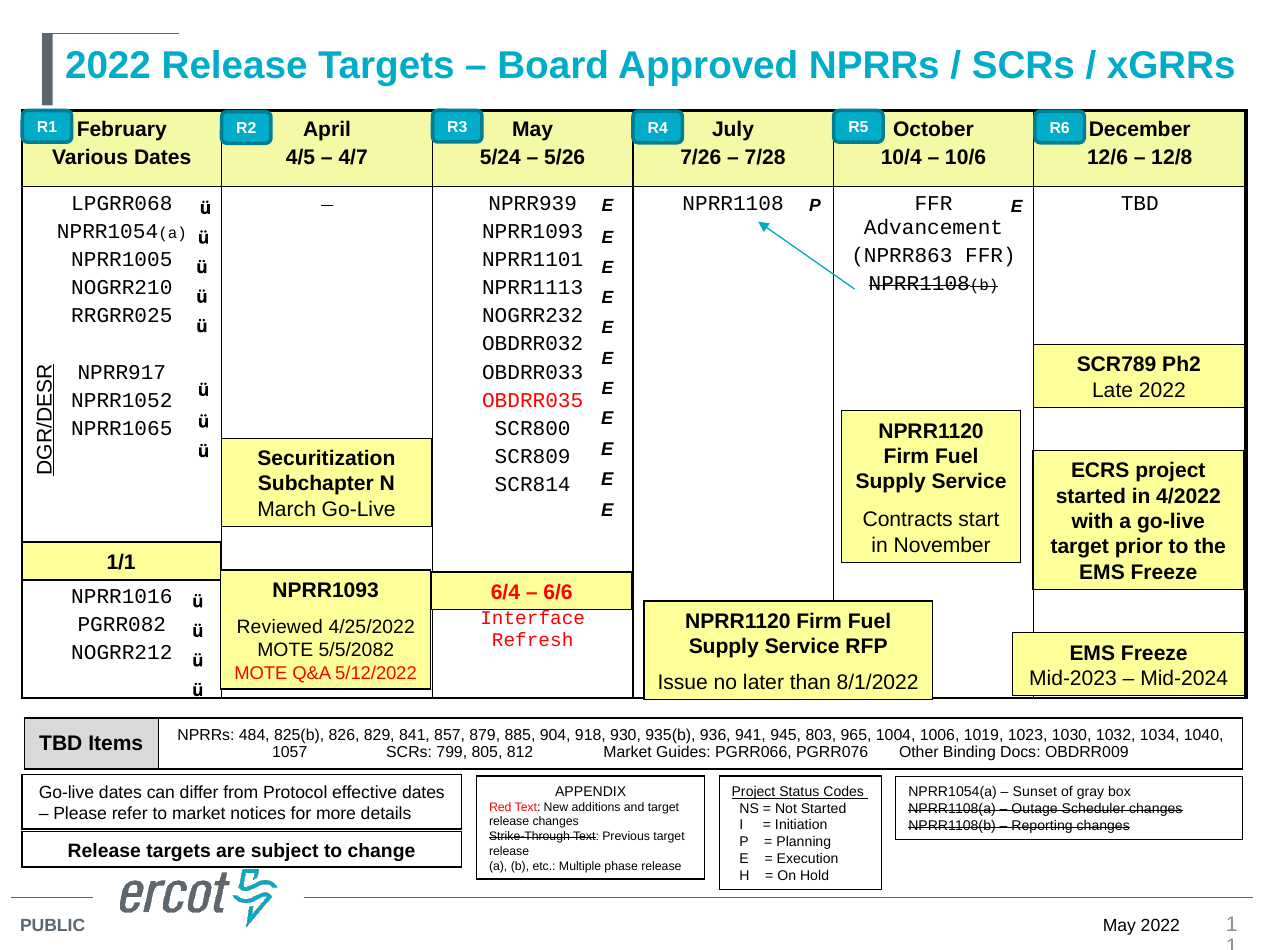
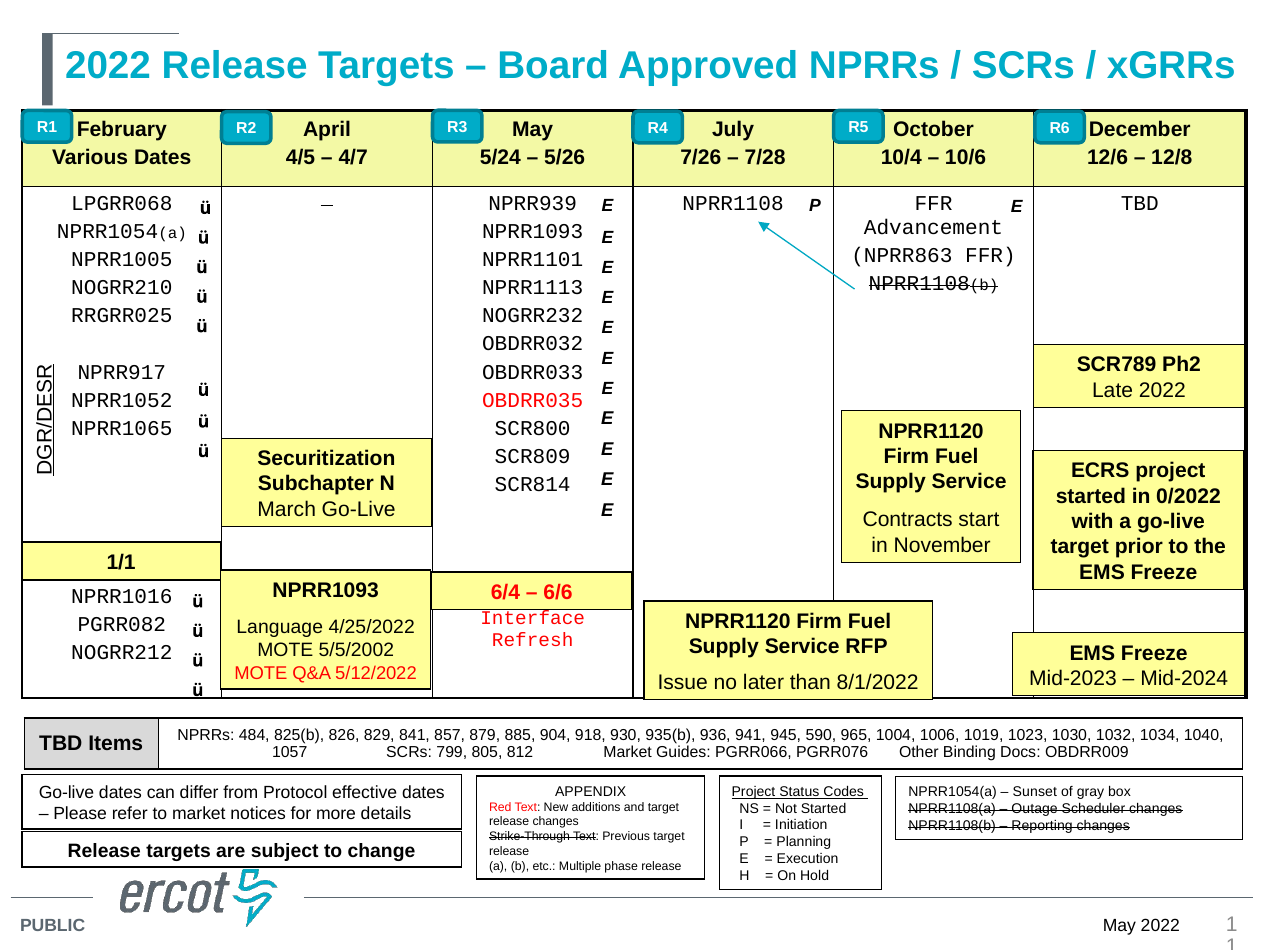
4/2022: 4/2022 -> 0/2022 (1189, 496)
Reviewed: Reviewed -> Language (280, 627)
5/5/2082: 5/5/2082 -> 5/5/2002 (356, 650)
803: 803 -> 590 (821, 735)
